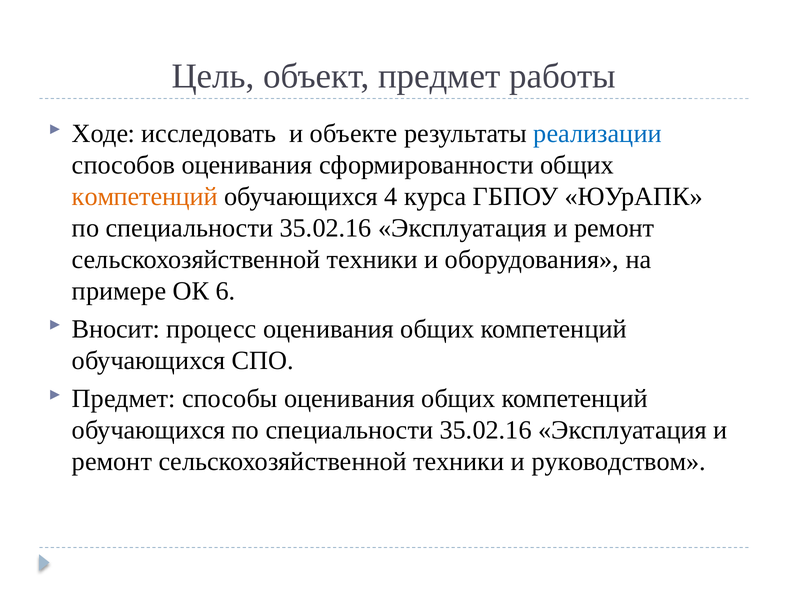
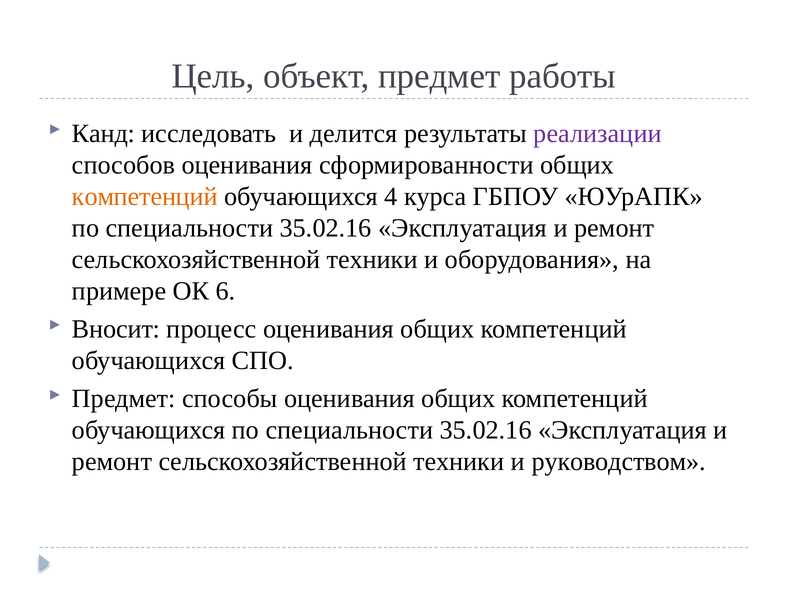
Ходе: Ходе -> Канд (104, 133)
объекте: объекте -> делится (354, 133)
реализации colour: blue -> purple (598, 133)
